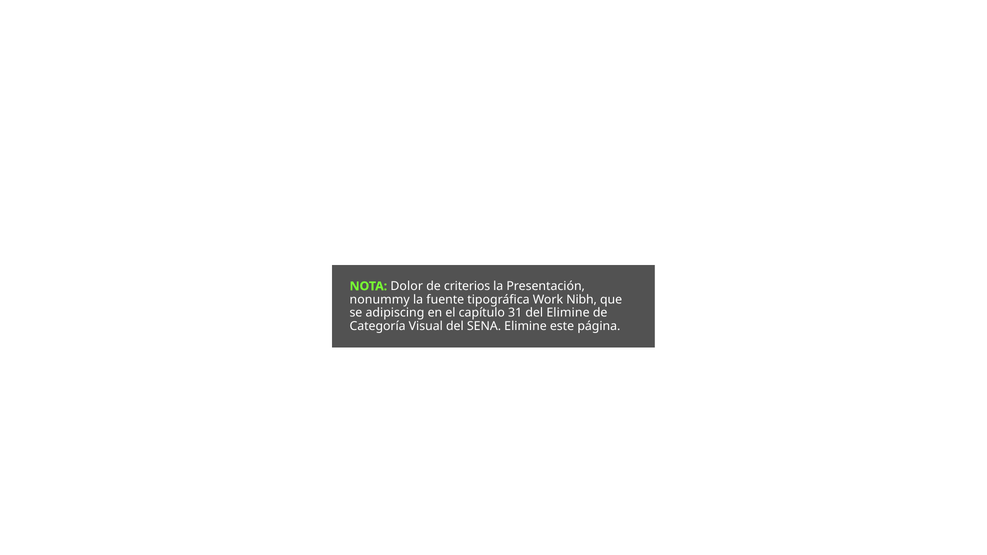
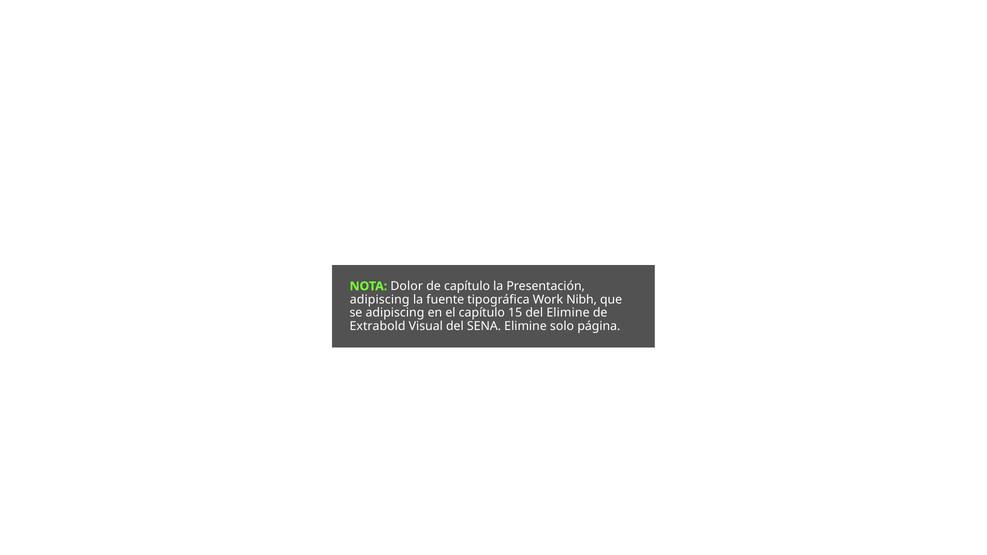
de criterios: criterios -> capítulo (467, 286)
nonummy: nonummy -> adipiscing (380, 300)
31: 31 -> 15 (515, 313)
Categoría: Categoría -> Extrabold (378, 326)
este: este -> solo (562, 326)
